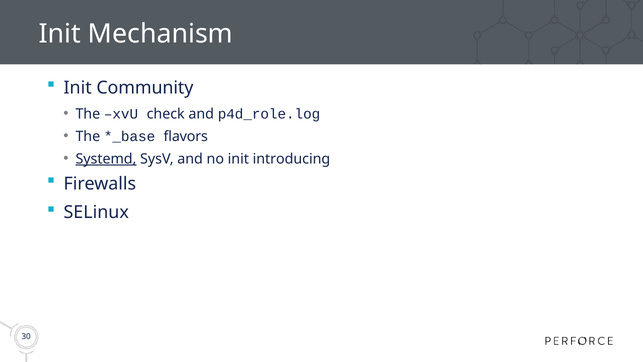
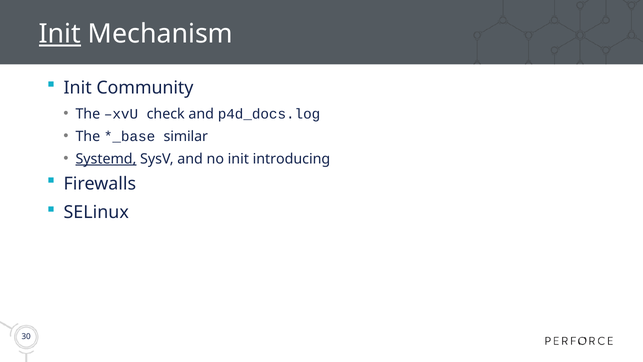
Init underline: none -> present (60, 34)
p4d_role.log: p4d_role.log -> p4d_docs.log (269, 114)
flavors: flavors -> similar (186, 136)
